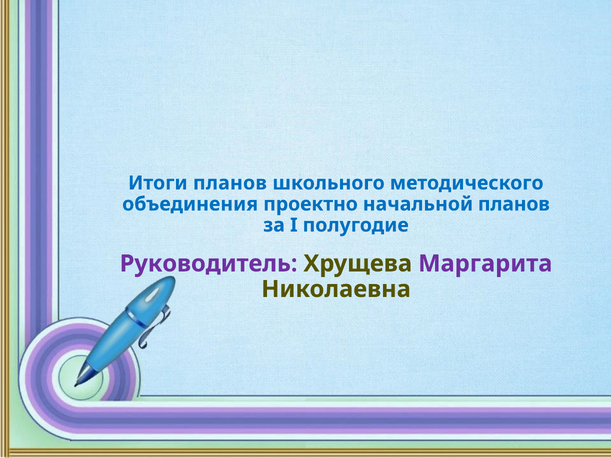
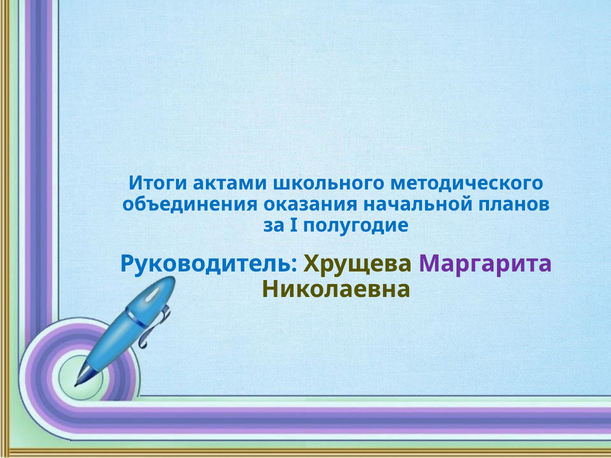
Итоги планов: планов -> актами (230, 183)
проектно: проектно -> оказания (311, 204)
Руководитель colour: purple -> blue (209, 264)
